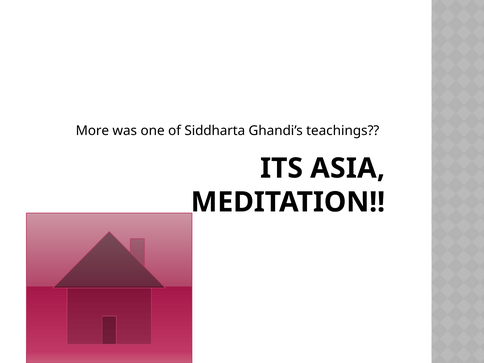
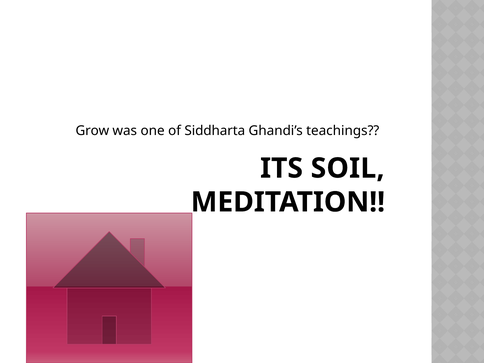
More: More -> Grow (92, 131)
ASIA: ASIA -> SOIL (348, 168)
